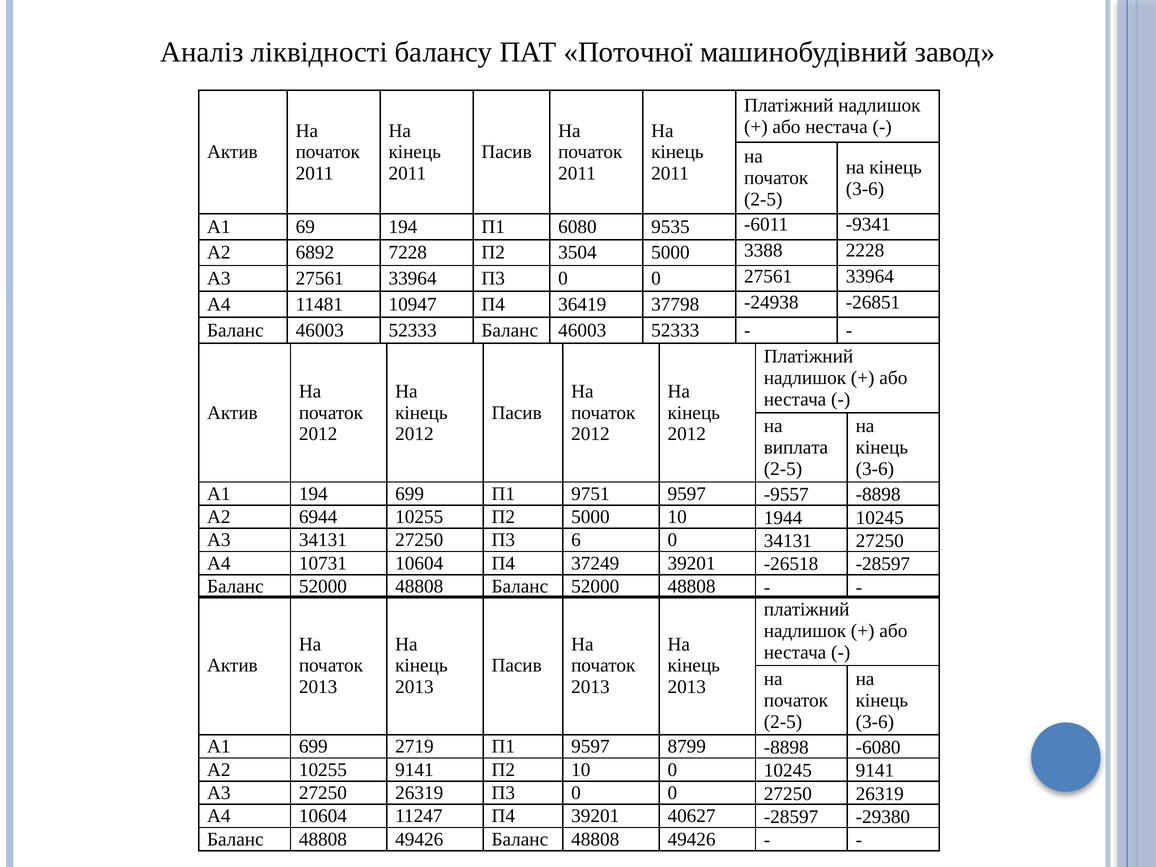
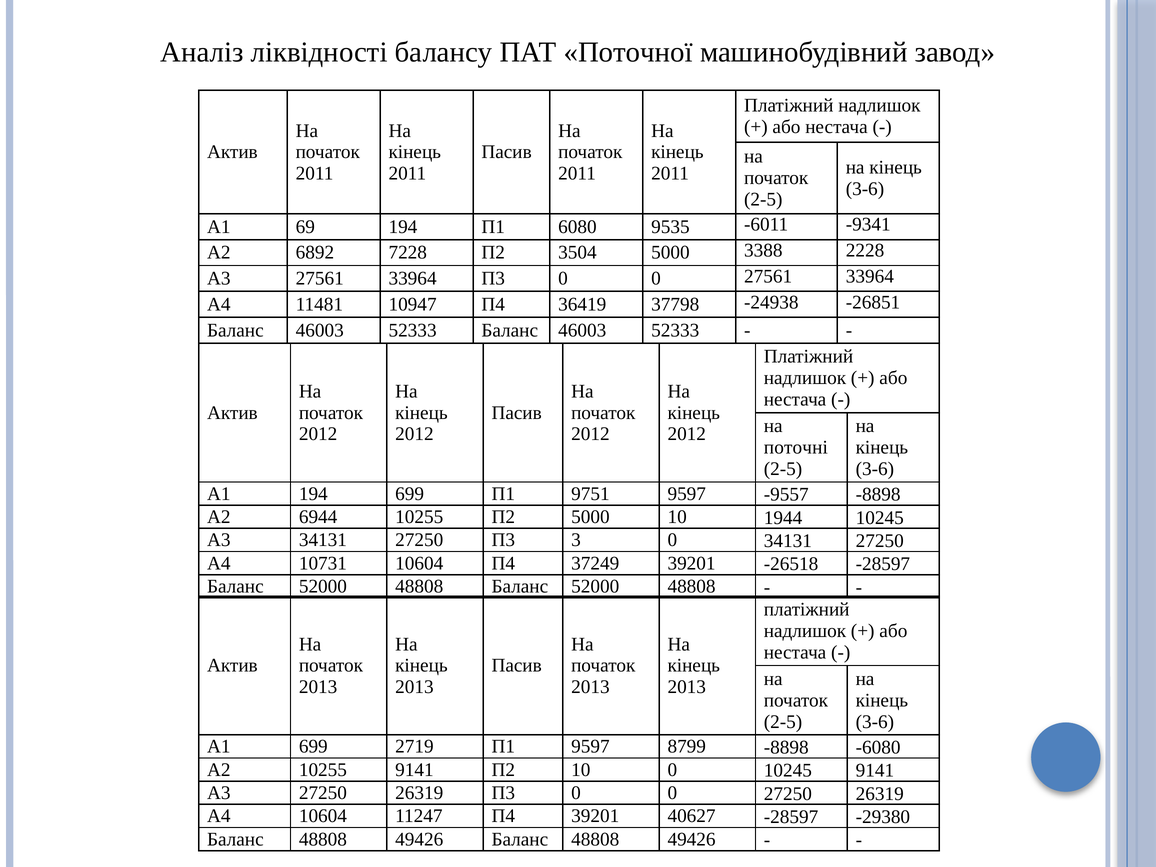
виплата: виплата -> поточні (796, 447)
6: 6 -> 3 (576, 540)
